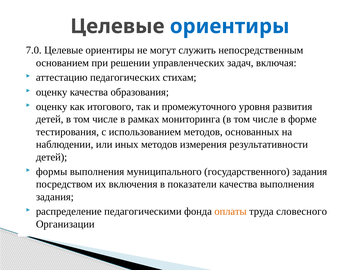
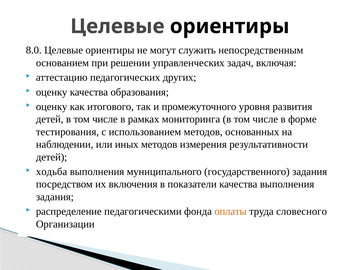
ориентиры colour: blue -> black (230, 26)
7.0: 7.0 -> 8.0 (34, 50)
стихам: стихам -> других (180, 77)
формы: формы -> ходьба (52, 172)
